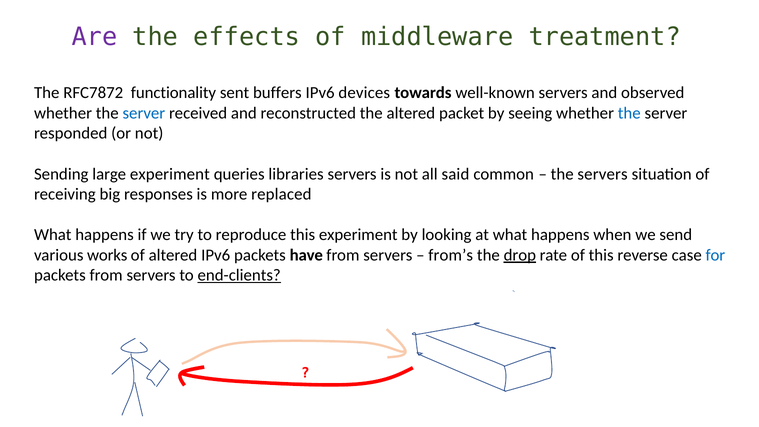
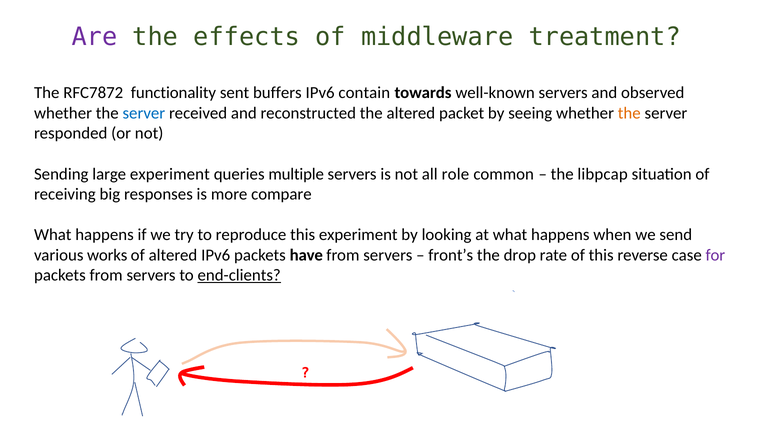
devices: devices -> contain (364, 93)
the colour: blue -> orange (629, 113)
libraries: libraries -> multiple (296, 174)
said: said -> role (455, 174)
the servers: servers -> libpcap (603, 174)
replaced: replaced -> compare (281, 194)
from’s: from’s -> front’s (451, 255)
drop underline: present -> none (520, 255)
for colour: blue -> purple (715, 255)
